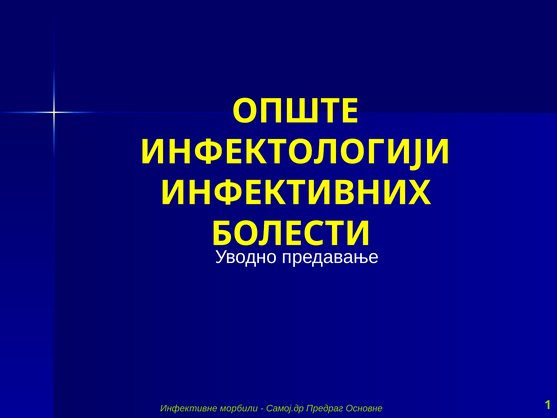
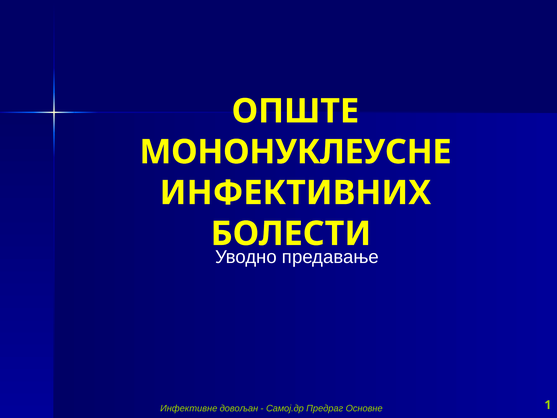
ИНФЕКТОЛОГИЈИ: ИНФЕКТОЛОГИЈИ -> МОНОНУКЛЕУСНЕ (295, 152)
морбили: морбили -> довољан (239, 408)
